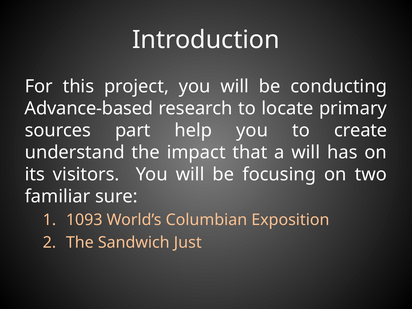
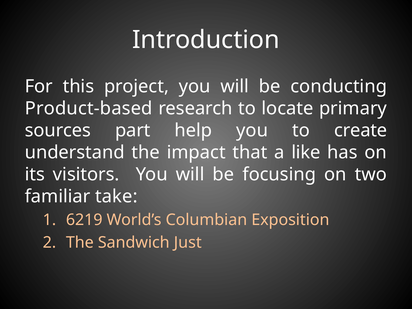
Advance-based: Advance-based -> Product-based (89, 108)
a will: will -> like (306, 152)
sure: sure -> take (116, 196)
1093: 1093 -> 6219 (84, 220)
